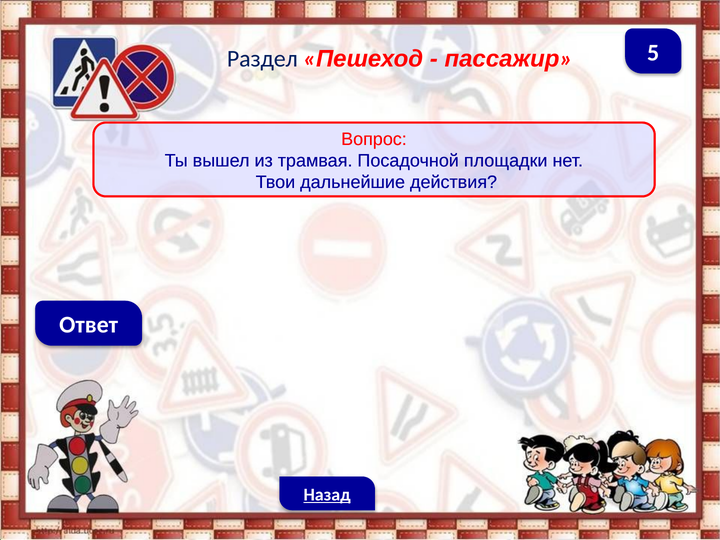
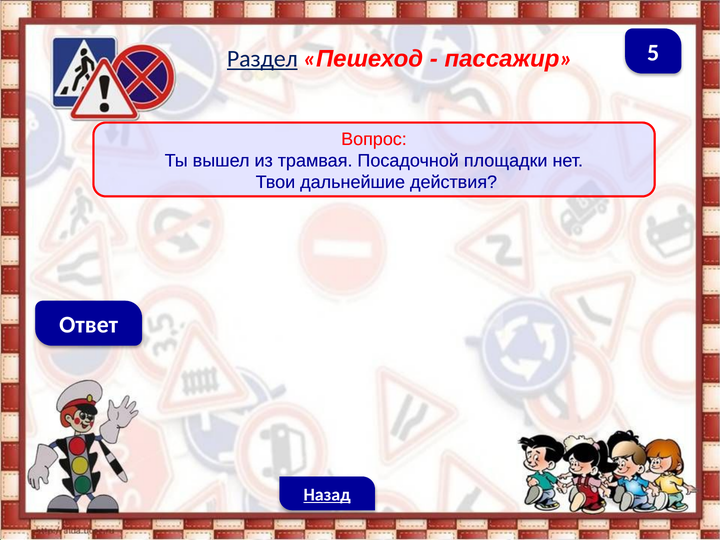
Раздел underline: none -> present (262, 59)
